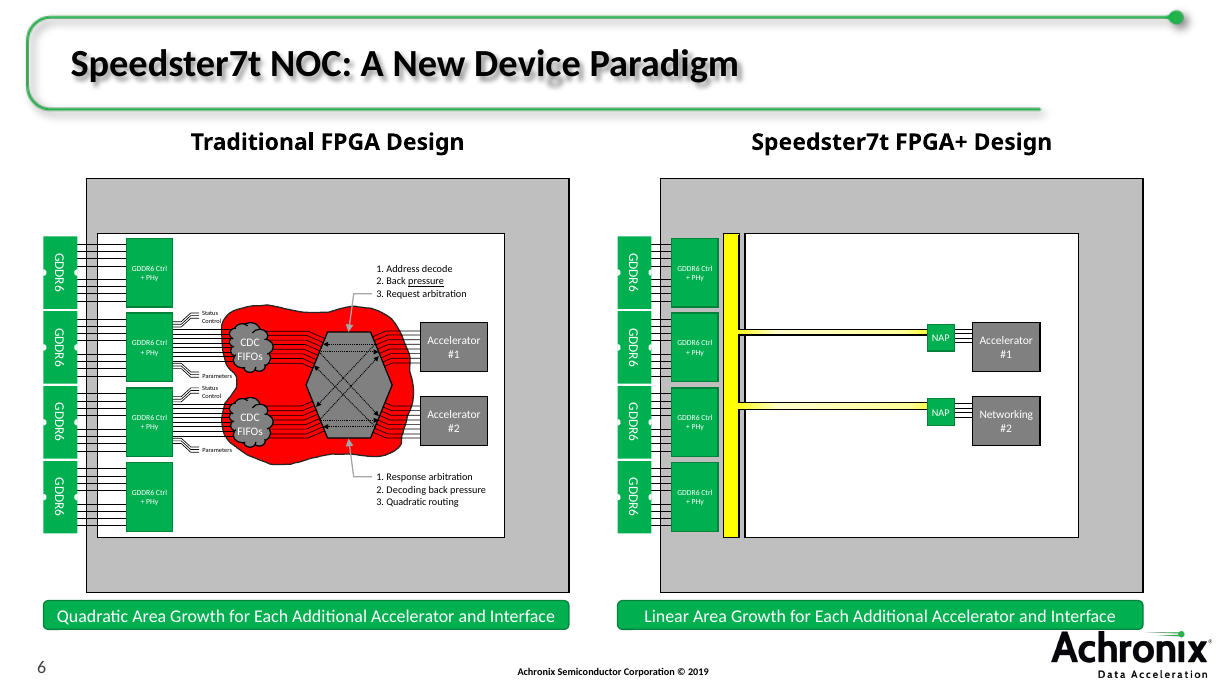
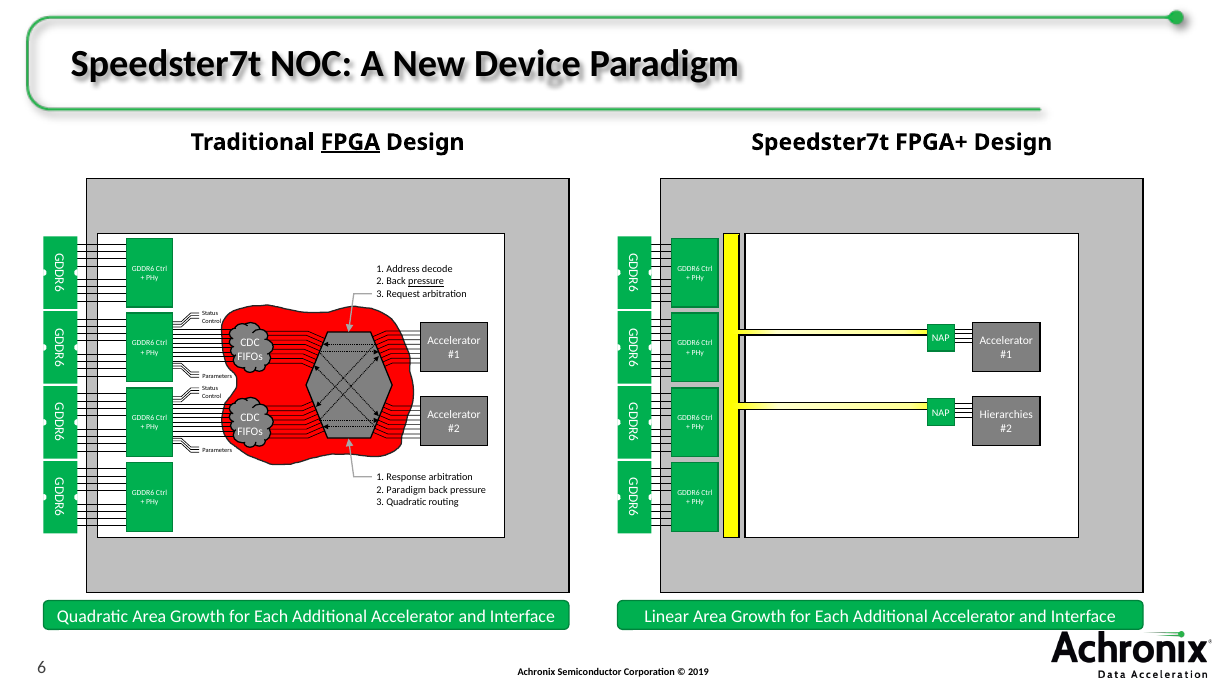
FPGA underline: none -> present (350, 142)
Networking: Networking -> Hierarchies (1006, 415)
2 Decoding: Decoding -> Paradigm (406, 490)
